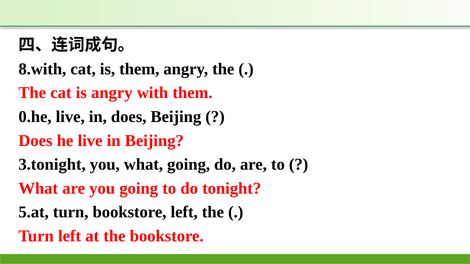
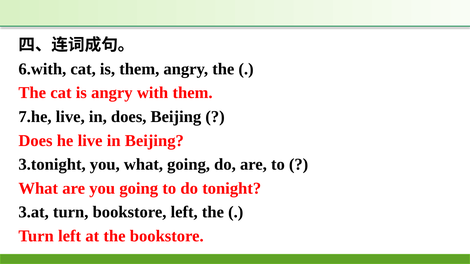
8.with: 8.with -> 6.with (42, 69)
0.he: 0.he -> 7.he (35, 117)
5.at: 5.at -> 3.at (34, 212)
